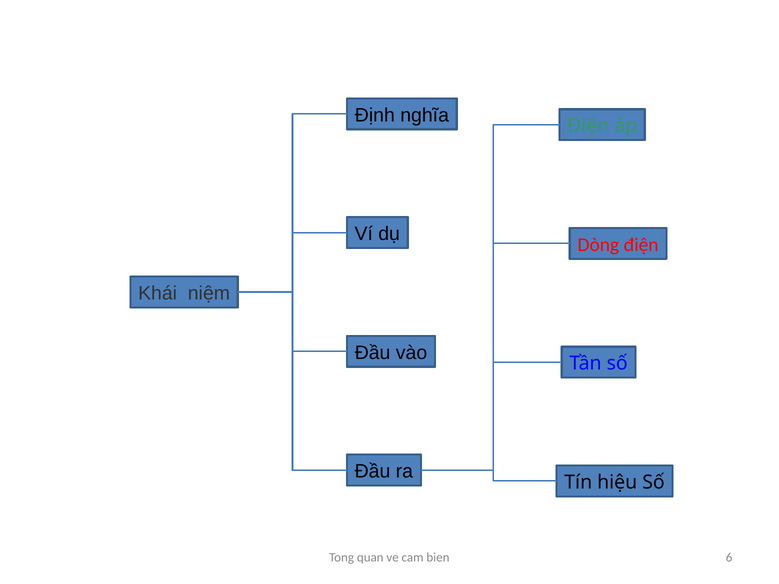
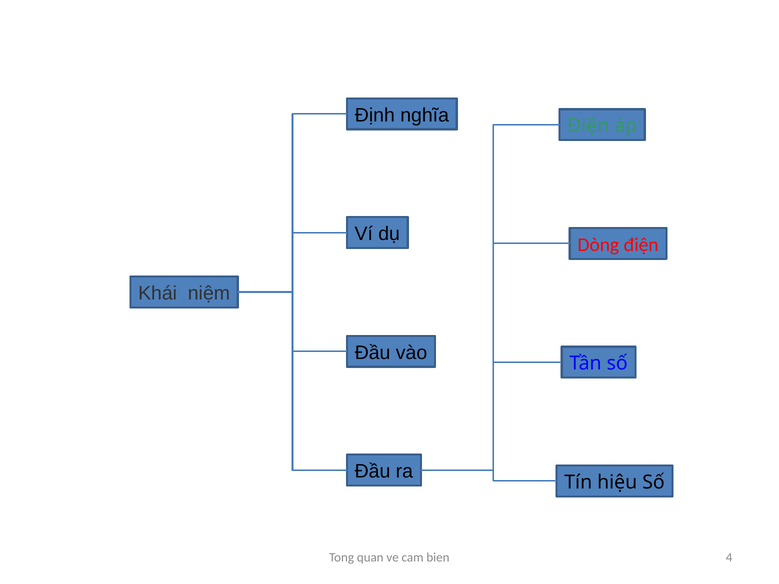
6: 6 -> 4 (729, 558)
